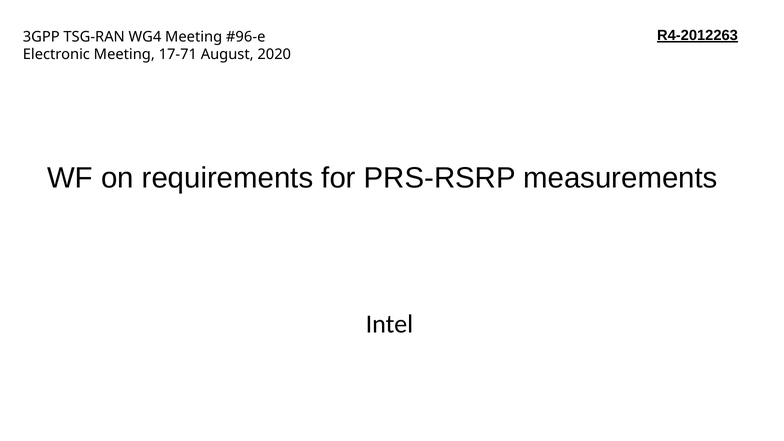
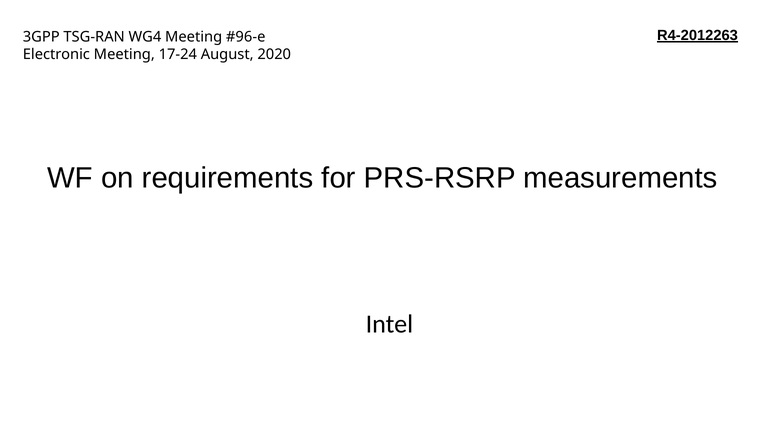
17-71: 17-71 -> 17-24 (178, 54)
